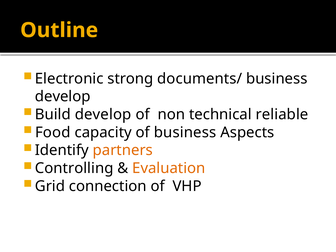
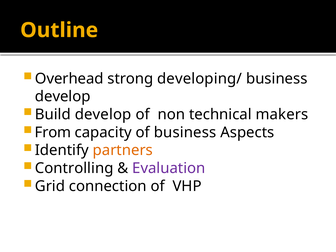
Electronic: Electronic -> Overhead (69, 79)
documents/: documents/ -> developing/ (200, 79)
reliable: reliable -> makers (282, 114)
Food: Food -> From (53, 132)
Evaluation colour: orange -> purple (169, 168)
